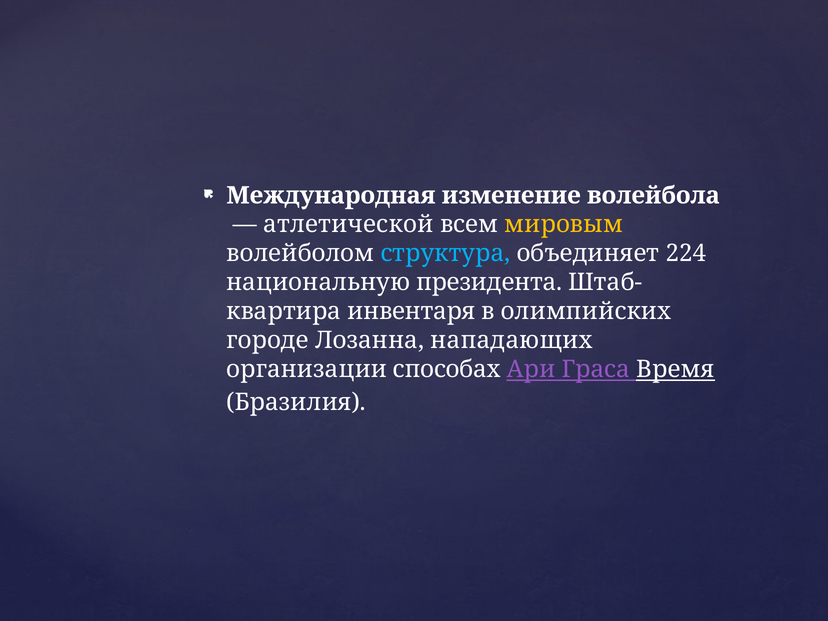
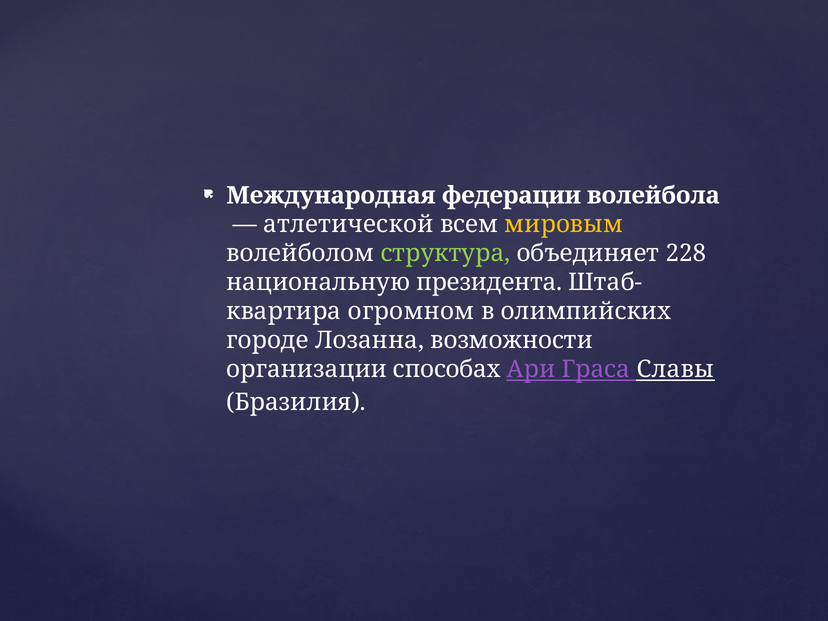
изменение: изменение -> федерации (511, 195)
структура colour: light blue -> light green (445, 253)
224: 224 -> 228 (686, 253)
инвентаря: инвентаря -> огромном (411, 311)
нападающих: нападающих -> возможности (512, 340)
Время: Время -> Славы (675, 369)
